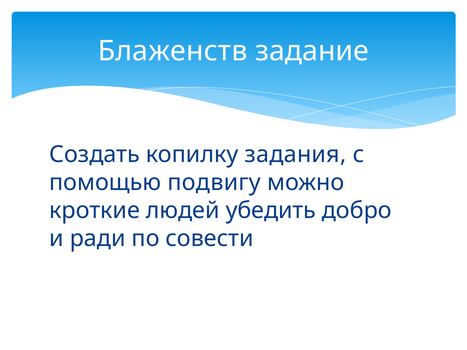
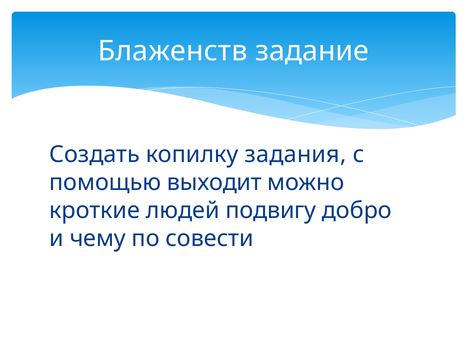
подвигу: подвигу -> выходит (214, 183)
убедить: убедить -> подвигу (271, 211)
ради: ради -> чему (98, 239)
